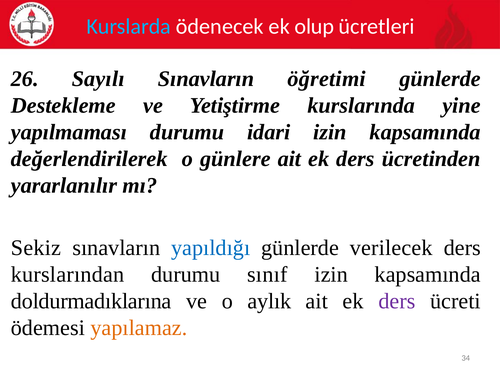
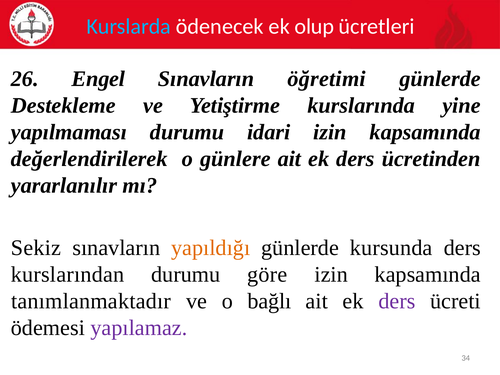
Sayılı: Sayılı -> Engel (98, 79)
yapıldığı colour: blue -> orange (211, 248)
verilecek: verilecek -> kursunda (391, 248)
sınıf: sınıf -> göre (267, 274)
doldurmadıklarına: doldurmadıklarına -> tanımlanmaktadır (91, 301)
aylık: aylık -> bağlı (269, 301)
yapılamaz colour: orange -> purple (139, 328)
